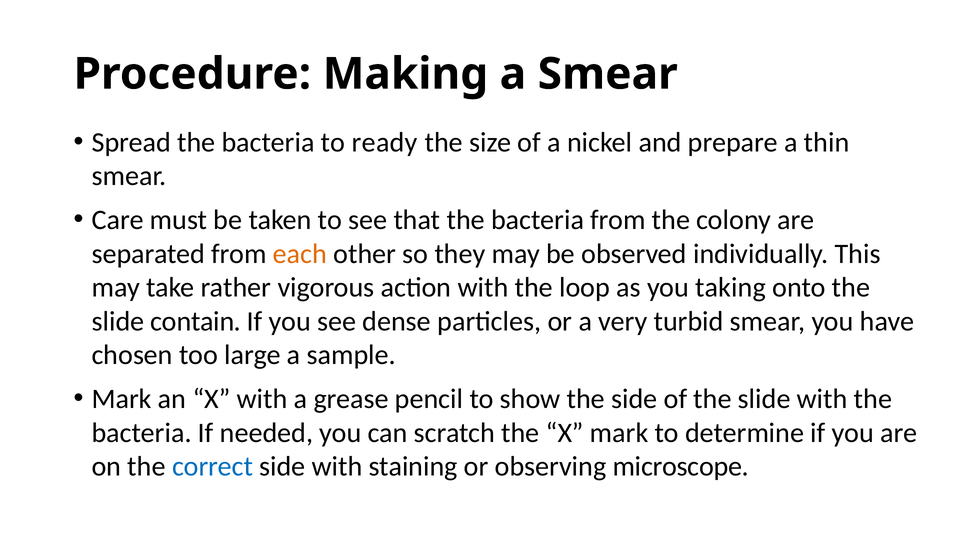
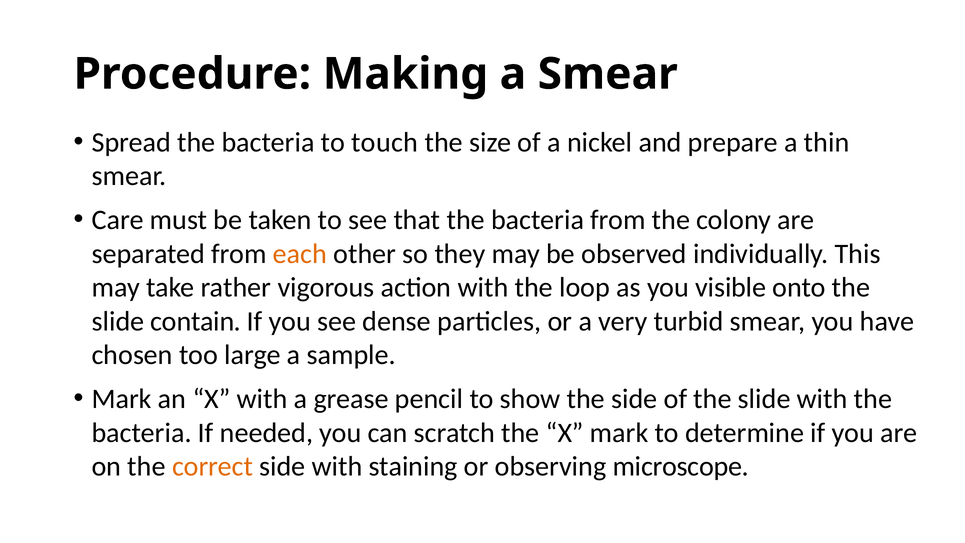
ready: ready -> touch (385, 142)
taking: taking -> visible (731, 287)
correct colour: blue -> orange (213, 466)
